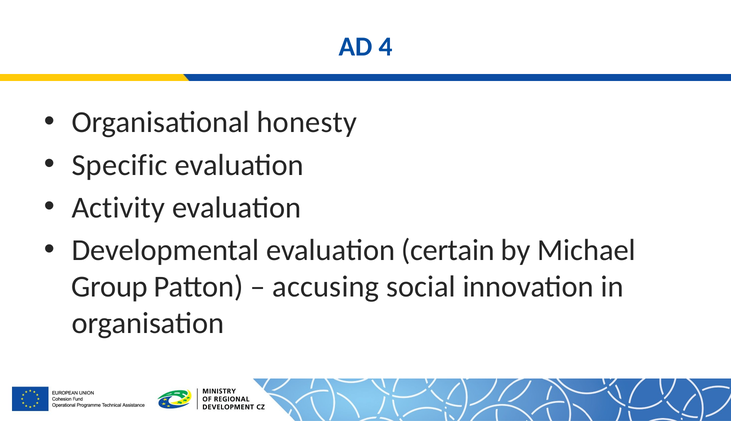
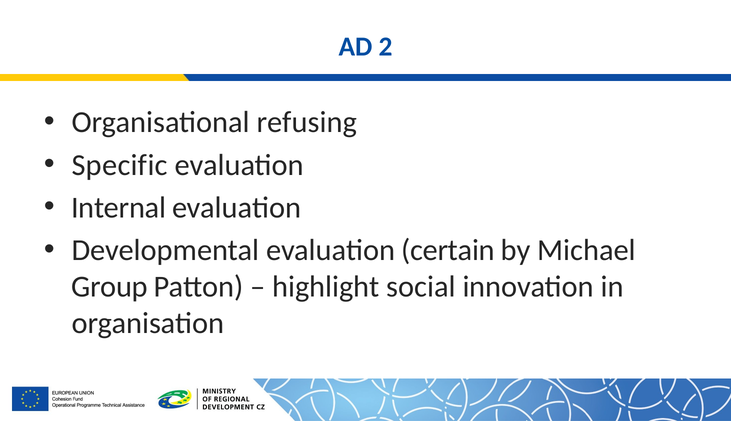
4: 4 -> 2 (385, 46)
honesty: honesty -> refusing (307, 122)
Activity: Activity -> Internal (119, 208)
accusing: accusing -> highlight (326, 287)
